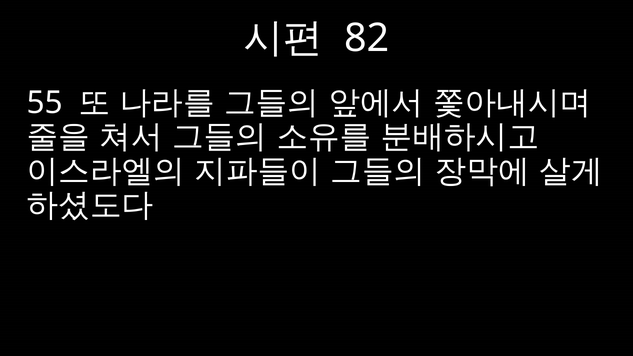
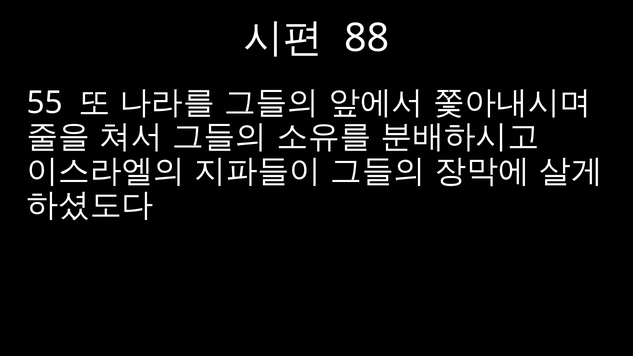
82: 82 -> 88 (367, 38)
